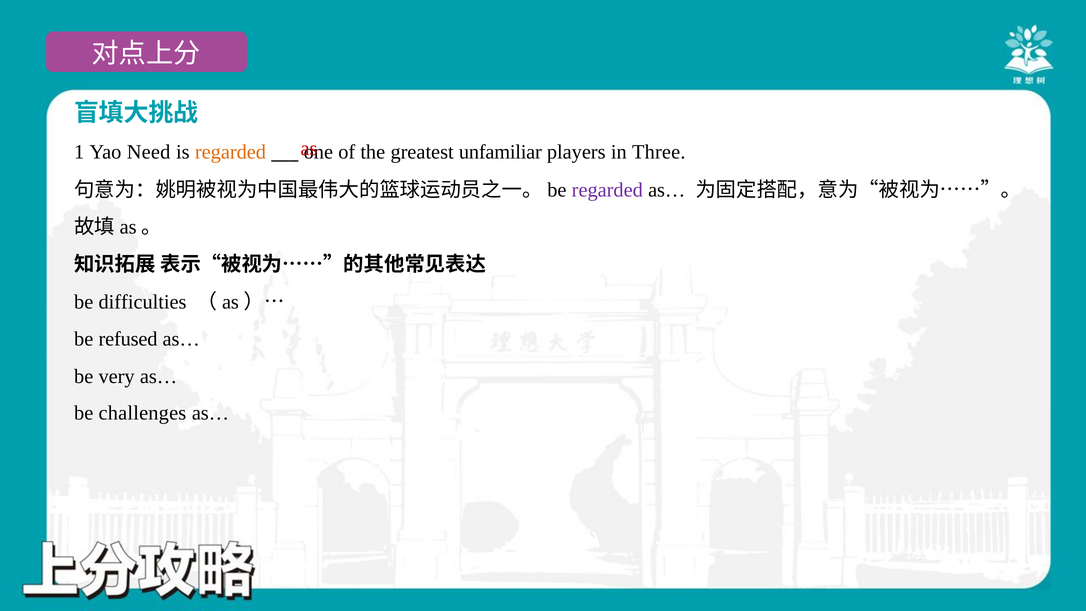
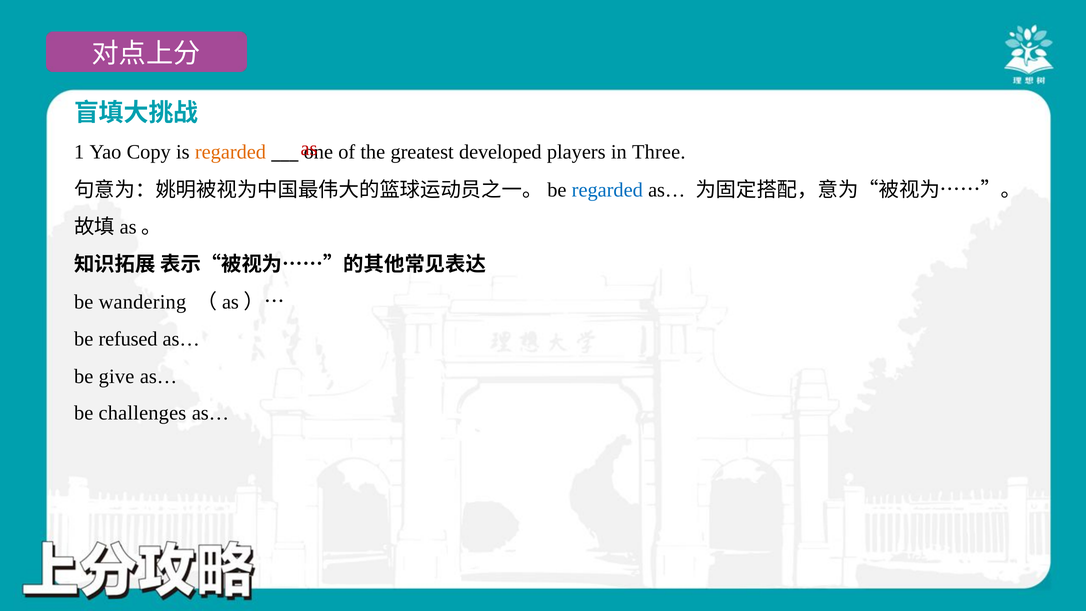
Need: Need -> Copy (149, 152)
unfamiliar: unfamiliar -> developed (500, 152)
regarded colour: purple -> blue (607, 190)
difficulties: difficulties -> wandering (142, 302)
very: very -> give (116, 377)
